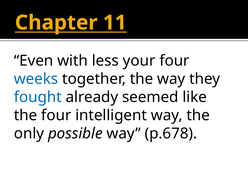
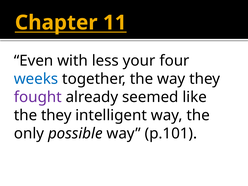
fought colour: blue -> purple (38, 97)
the four: four -> they (56, 115)
p.678: p.678 -> p.101 (171, 133)
